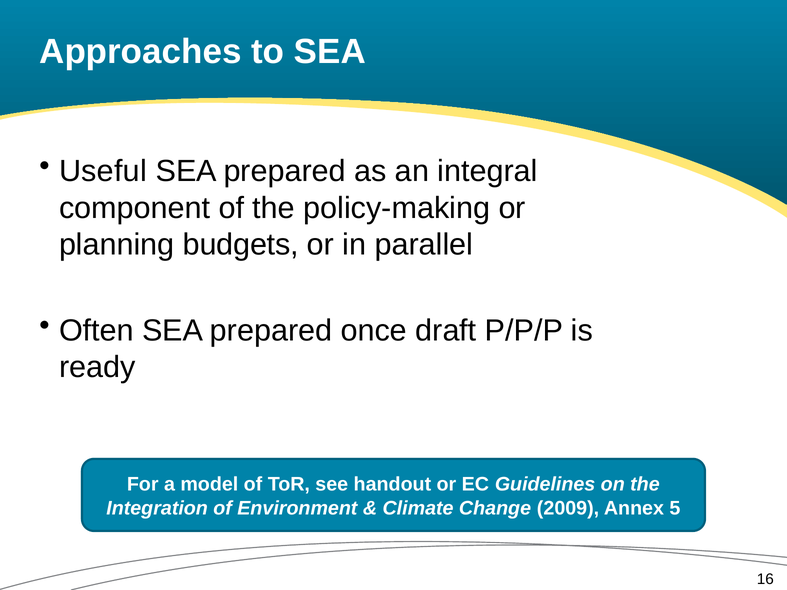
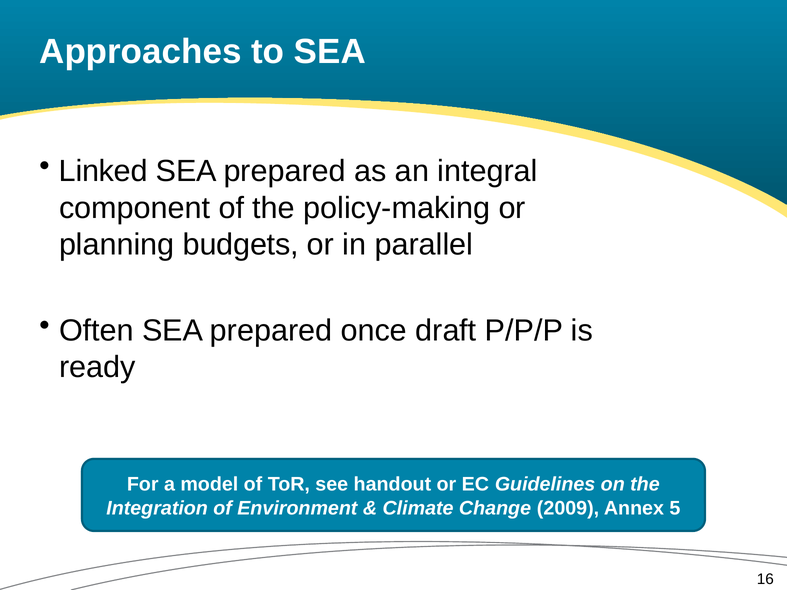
Useful: Useful -> Linked (103, 171)
